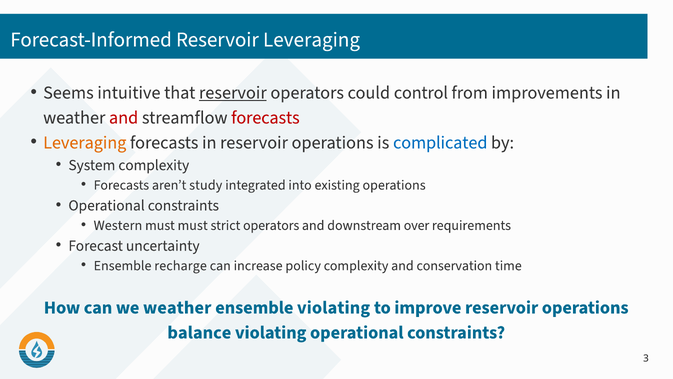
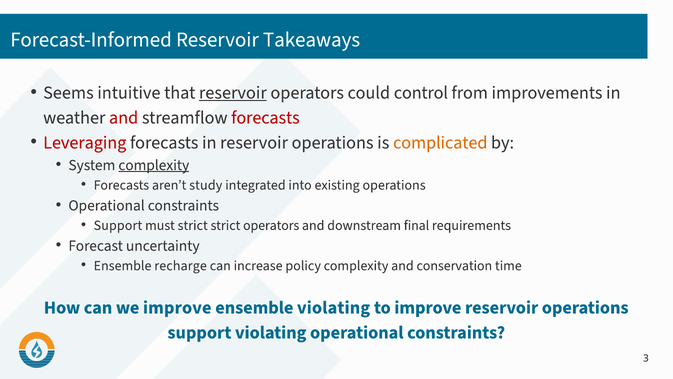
Reservoir Leveraging: Leveraging -> Takeaways (312, 39)
Leveraging colour: orange -> red (85, 142)
complicated colour: blue -> orange (440, 142)
complexity underline: none -> present (154, 165)
Western: Western -> Support (118, 225)
must must: must -> strict (193, 225)
over: over -> final (416, 225)
we weather: weather -> improve (177, 307)
balance: balance -> support (199, 332)
